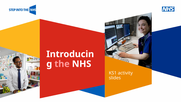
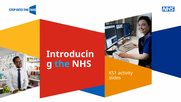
the colour: pink -> light blue (62, 64)
